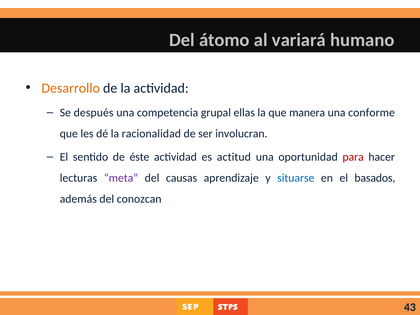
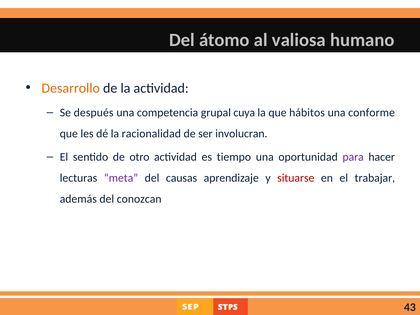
variará: variará -> valiosa (299, 40)
ellas: ellas -> cuya (244, 113)
manera: manera -> hábitos (307, 113)
éste: éste -> otro (139, 157)
actitud: actitud -> tiempo (234, 157)
para colour: red -> purple (353, 157)
situarse colour: blue -> red (296, 178)
basados: basados -> trabajar (375, 178)
